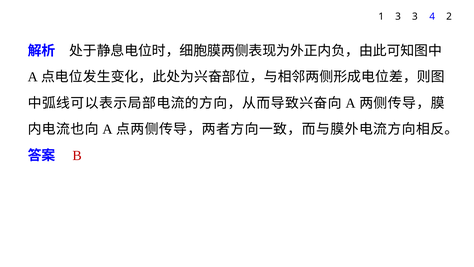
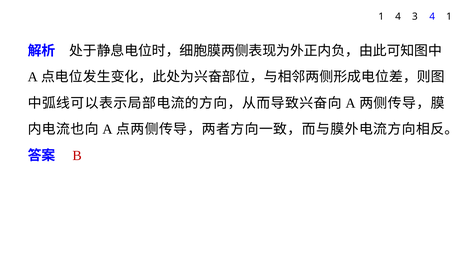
1 3: 3 -> 4 (398, 16)
4 2: 2 -> 1 (449, 16)
